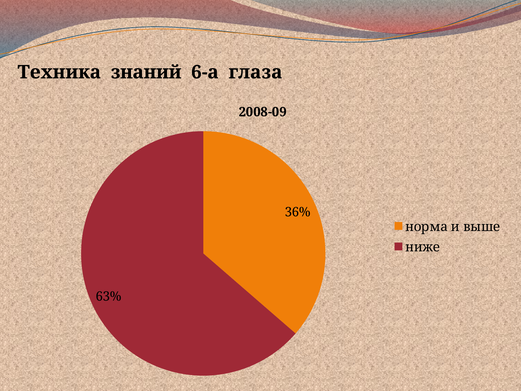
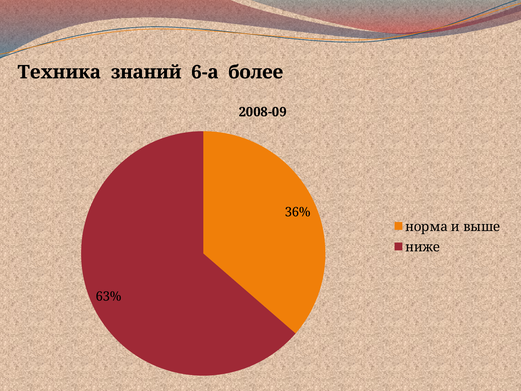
глаза: глаза -> более (256, 72)
